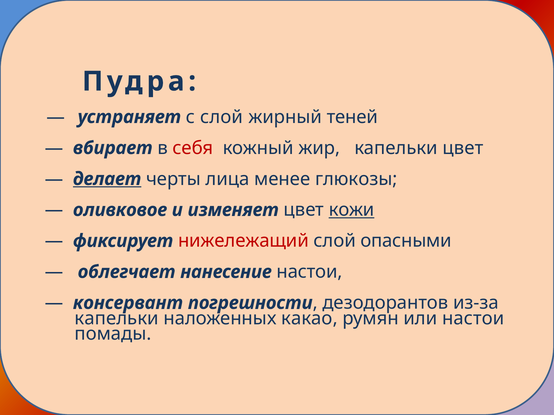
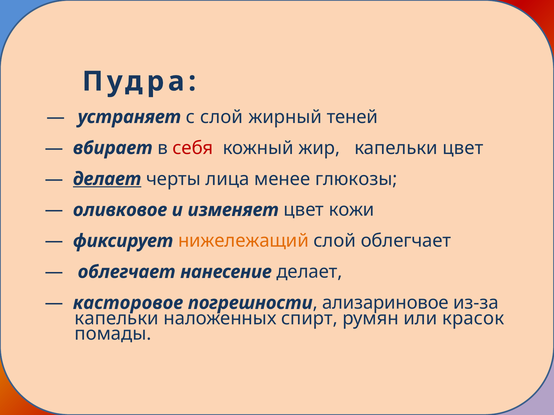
кожи underline: present -> none (352, 210)
нижележащий colour: red -> orange (243, 241)
слой опасными: опасными -> облегчает (406, 241)
нанесение настои: настои -> делает (309, 272)
консервант: консервант -> касторовое (128, 303)
дезодорантов: дезодорантов -> ализариновое (385, 303)
какао: какао -> спирт (309, 319)
или настои: настои -> красок (473, 319)
